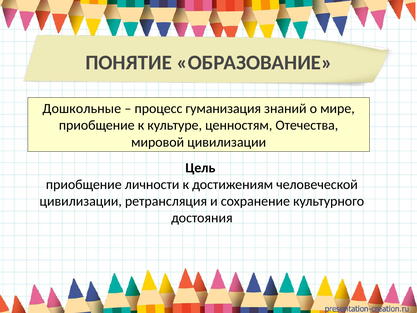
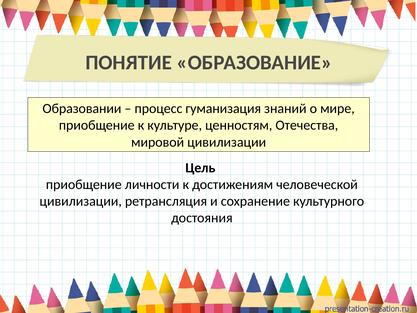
Дошкольные: Дошкольные -> Образовании (82, 109)
